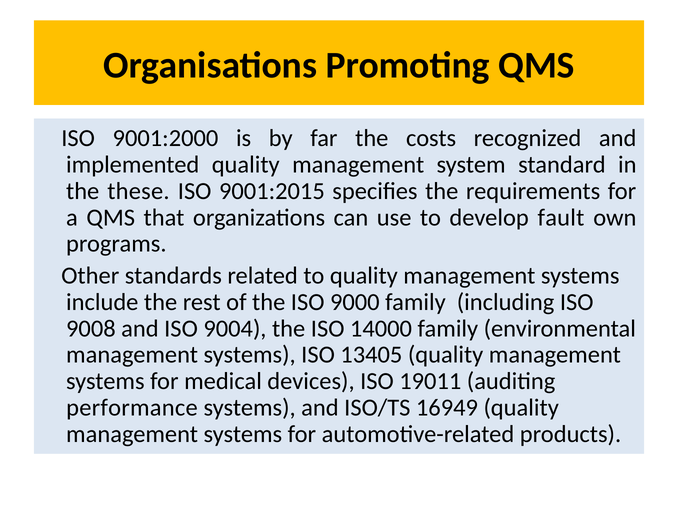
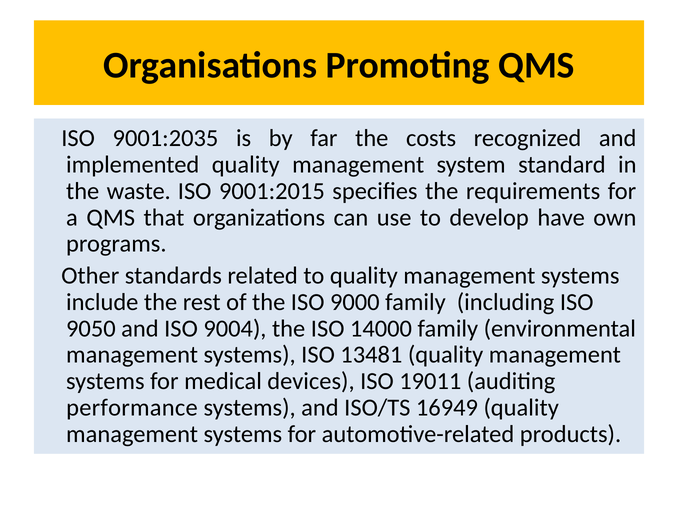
9001:2000: 9001:2000 -> 9001:2035 (165, 138)
these: these -> waste (139, 191)
fault: fault -> have (561, 218)
9008: 9008 -> 9050 (91, 329)
13405: 13405 -> 13481 (371, 355)
